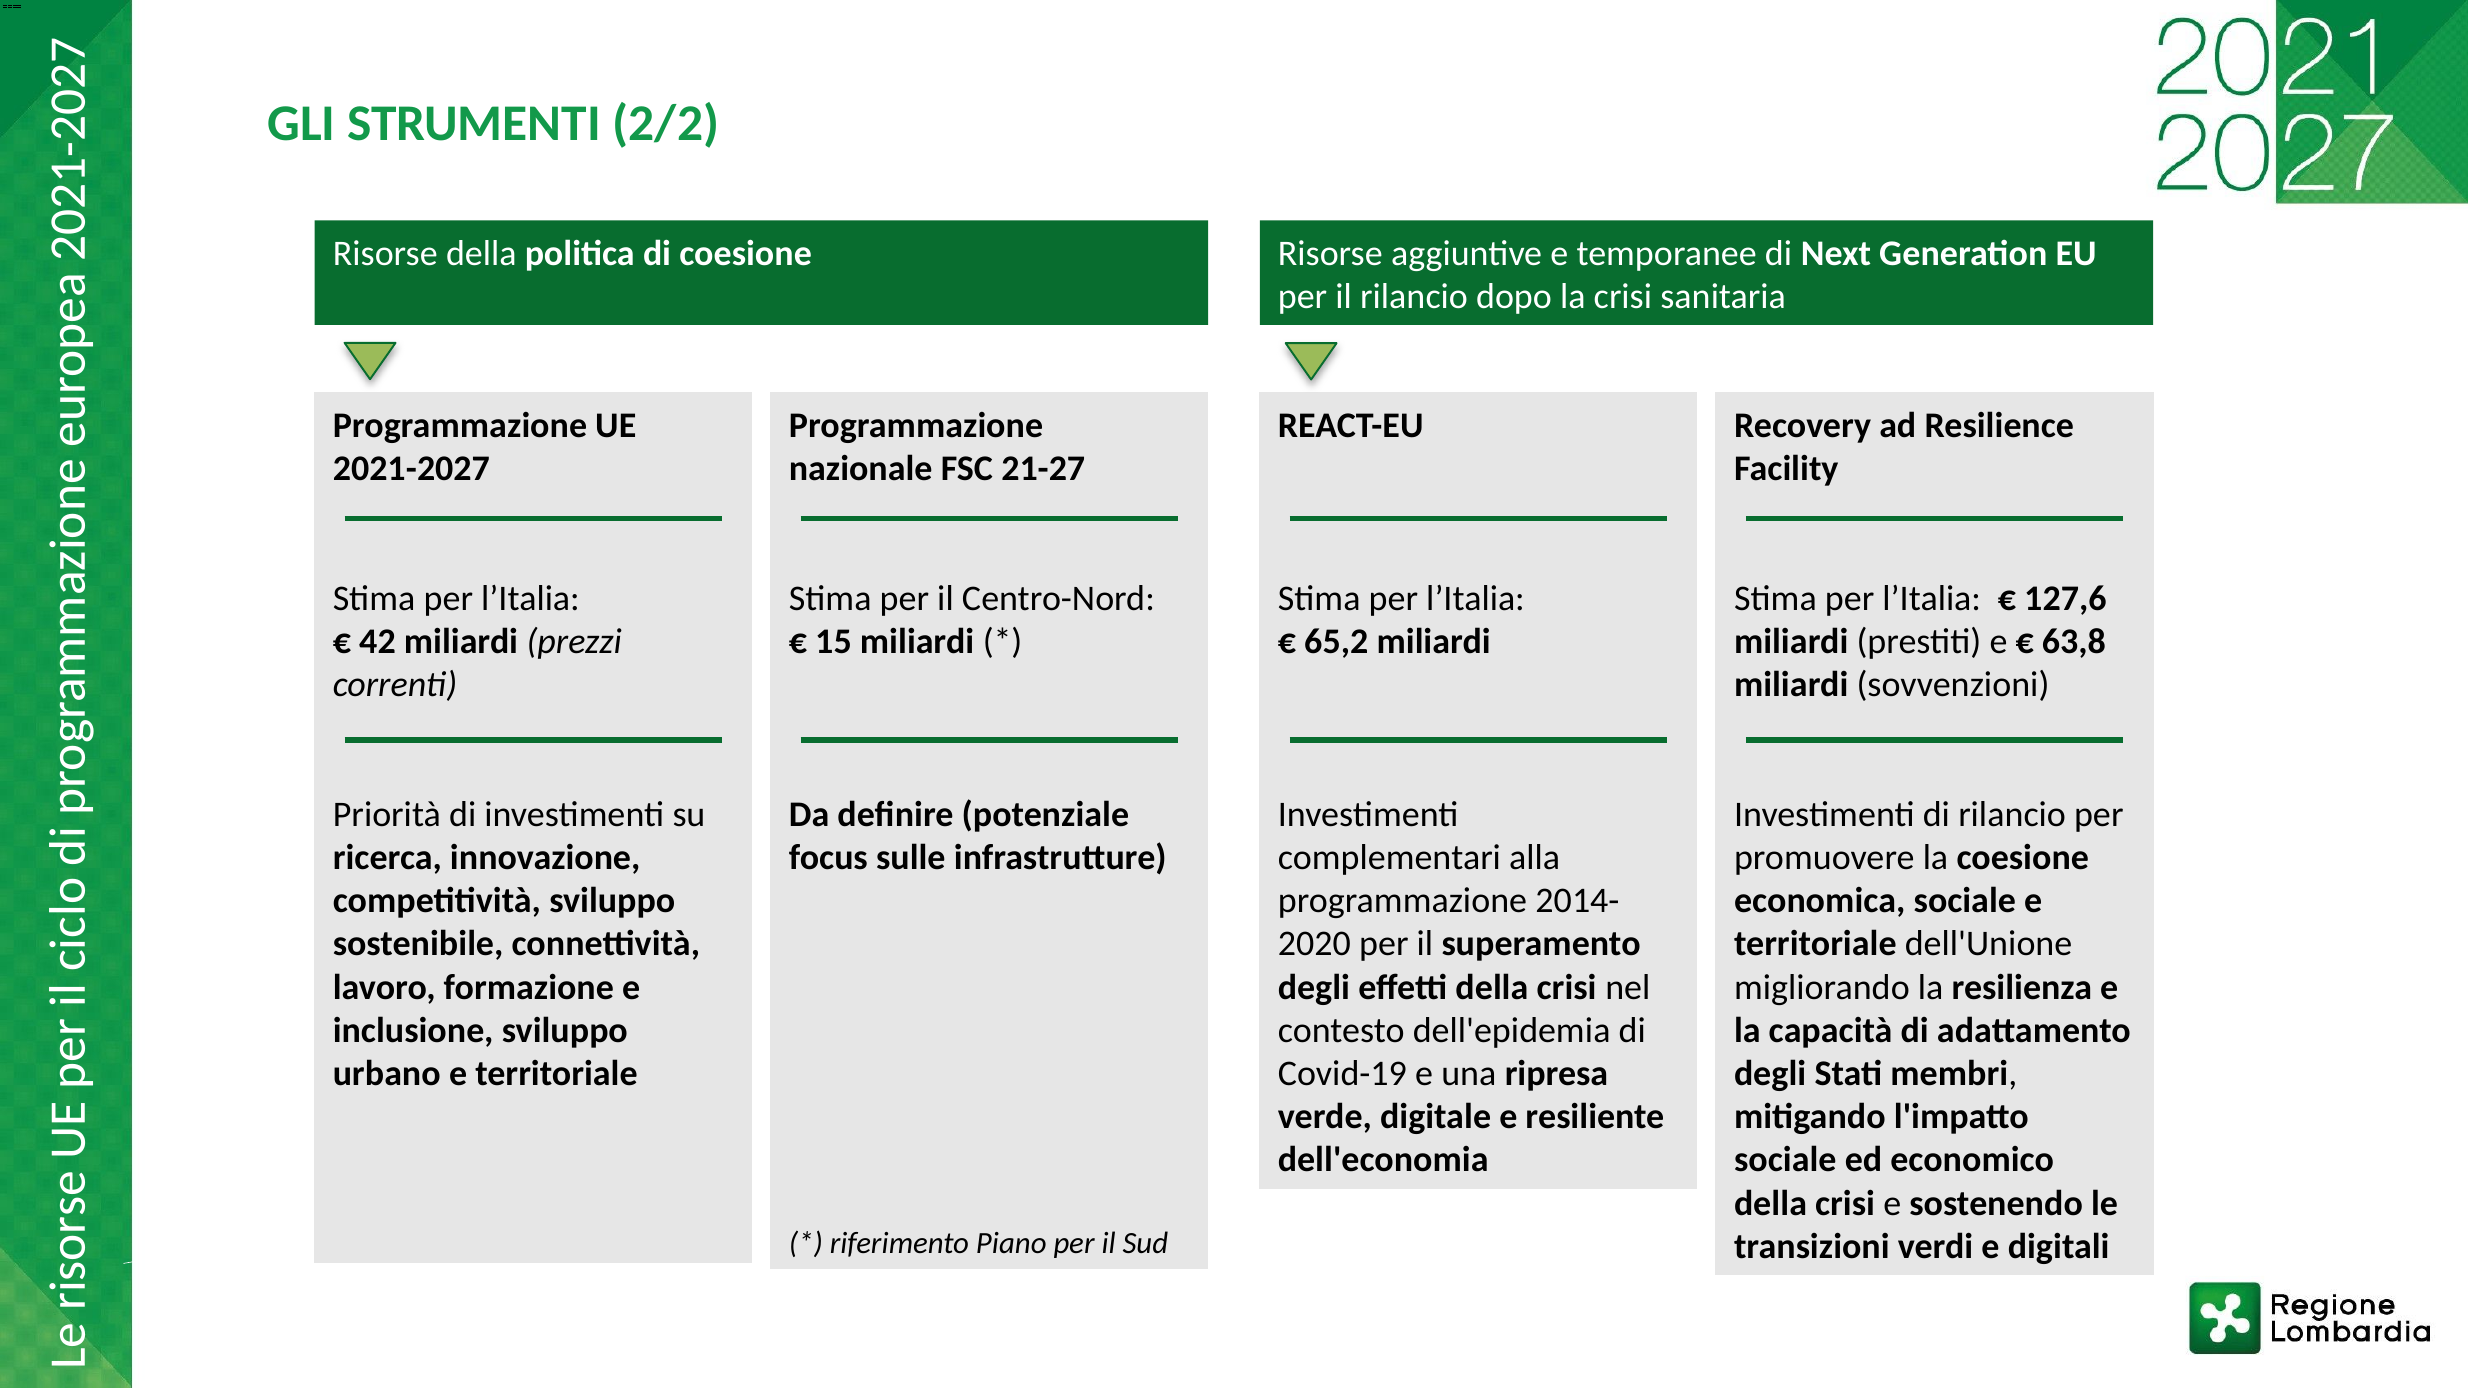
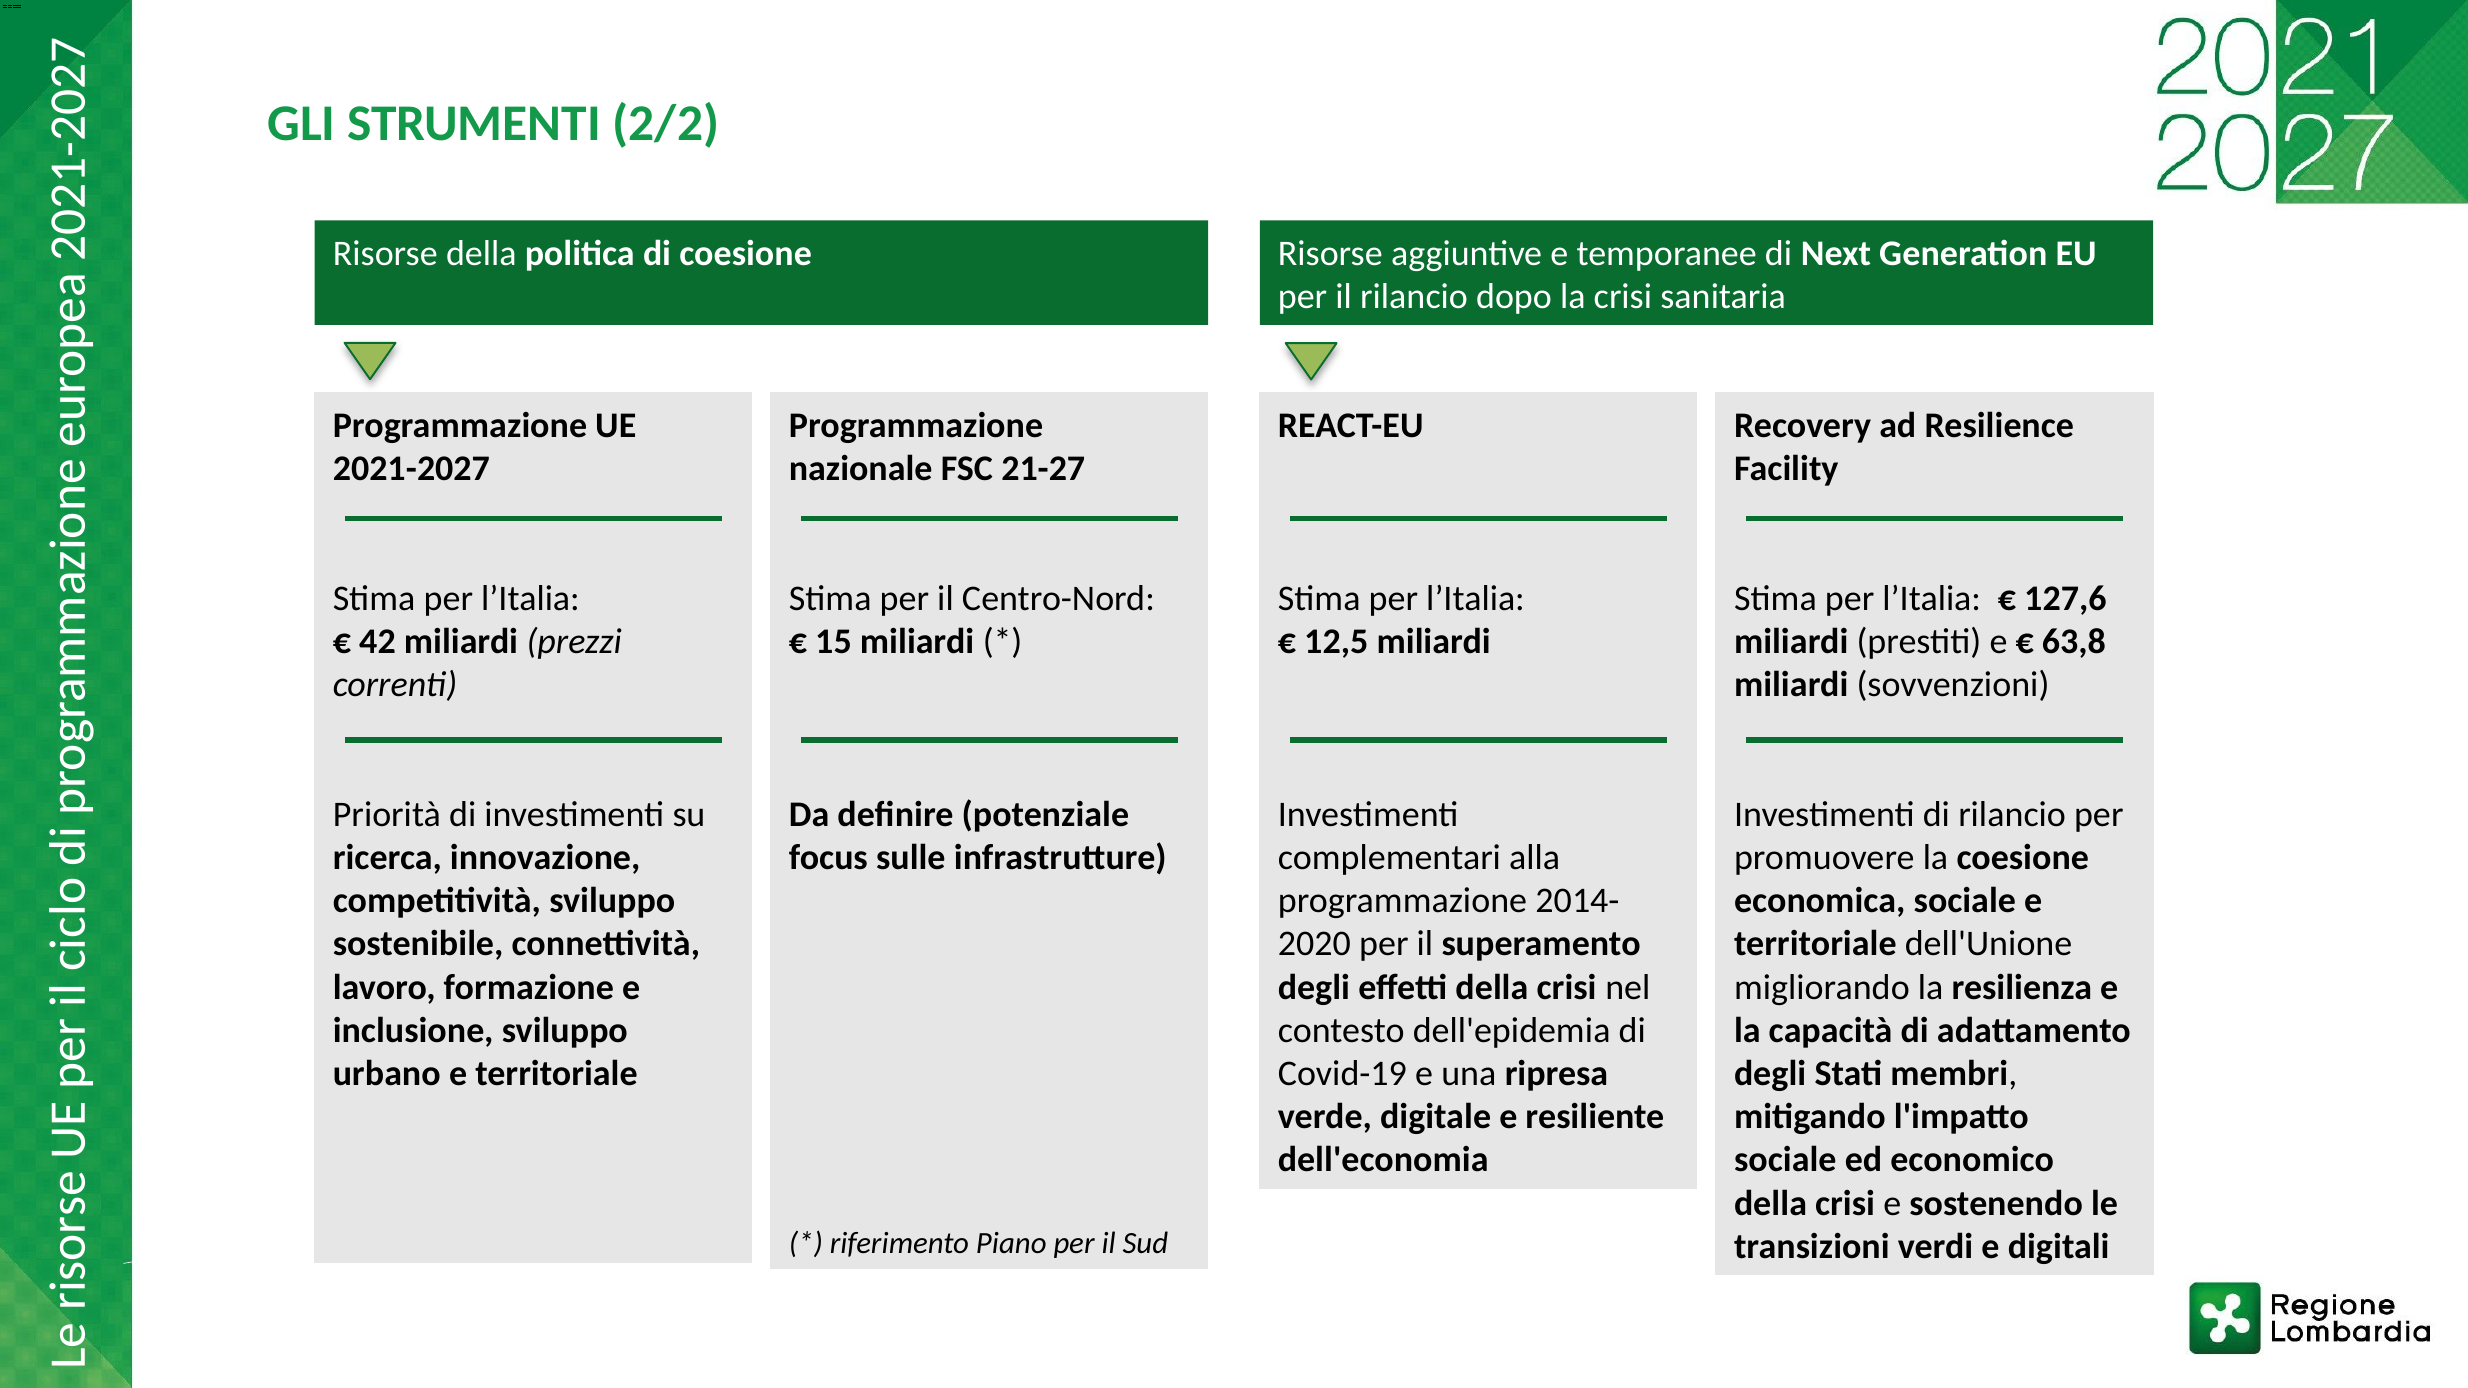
65,2: 65,2 -> 12,5 (1336, 642)
